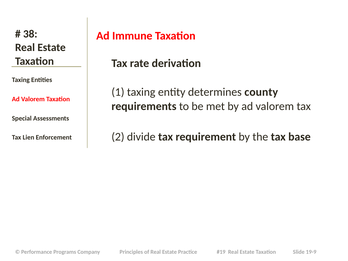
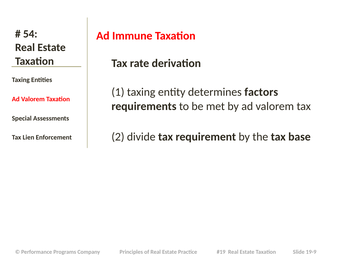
38: 38 -> 54 (30, 34)
county: county -> factors (261, 92)
